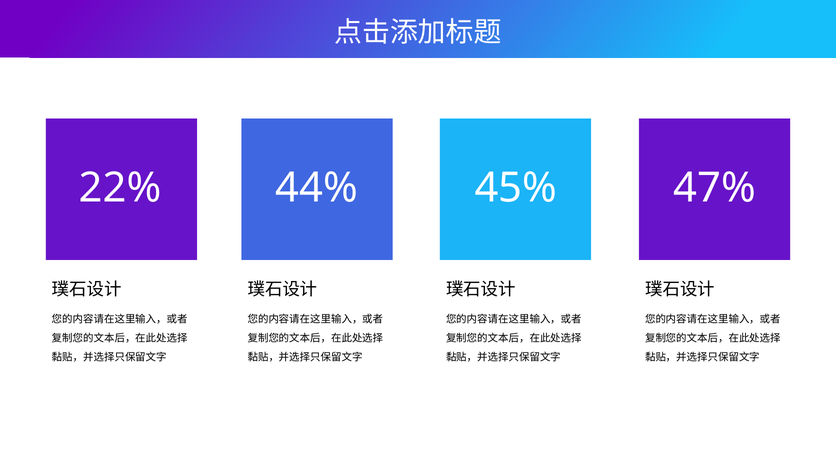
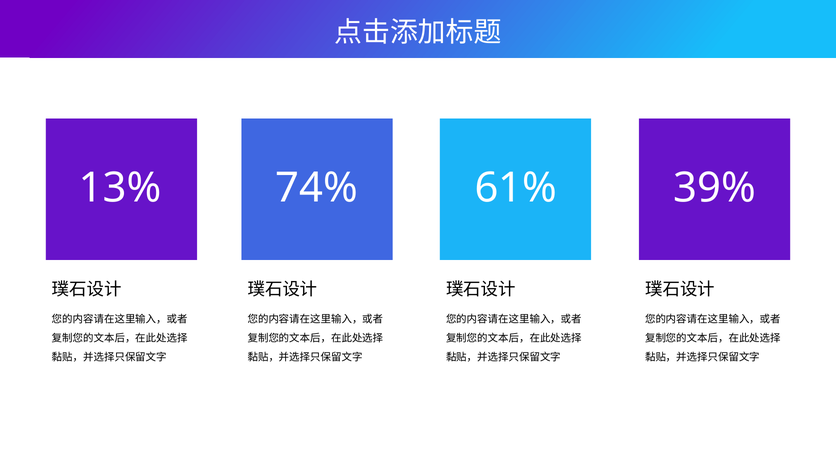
22%: 22% -> 13% (120, 188)
44%: 44% -> 74% (317, 188)
45%: 45% -> 61% (516, 188)
47%: 47% -> 39% (715, 188)
